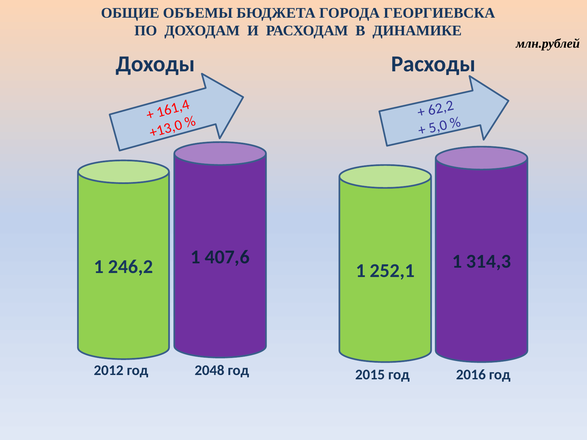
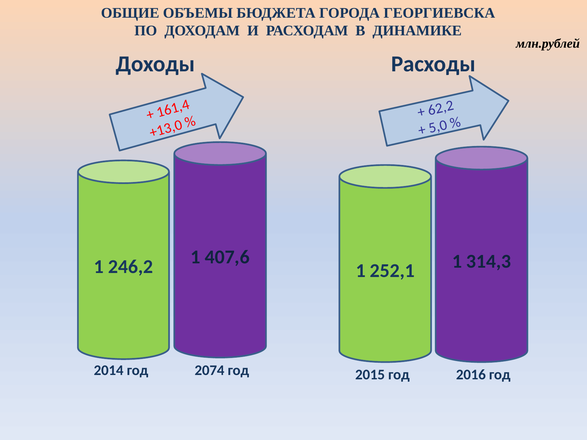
2012: 2012 -> 2014 (109, 370)
2048: 2048 -> 2074 (210, 370)
